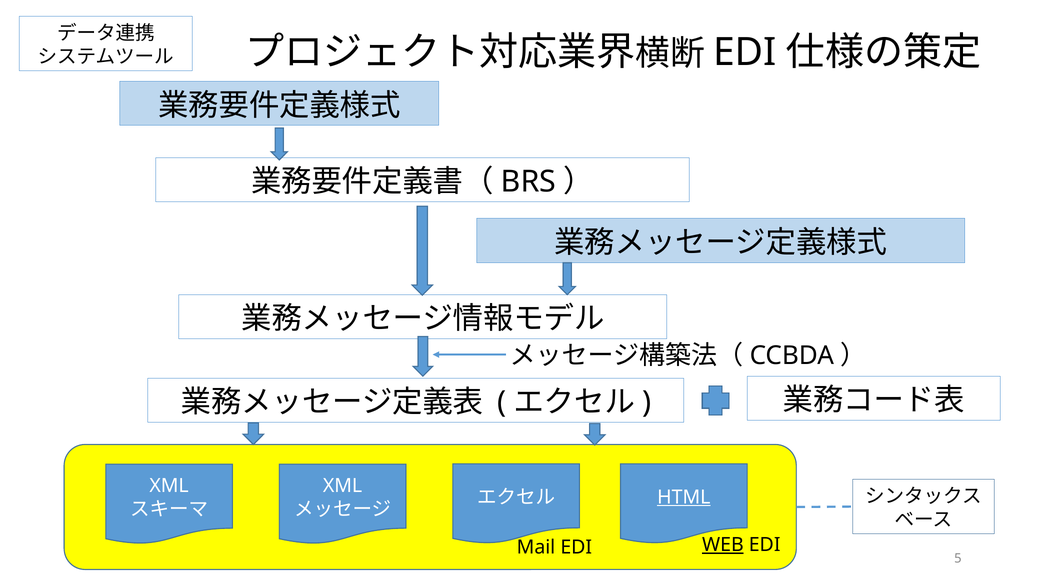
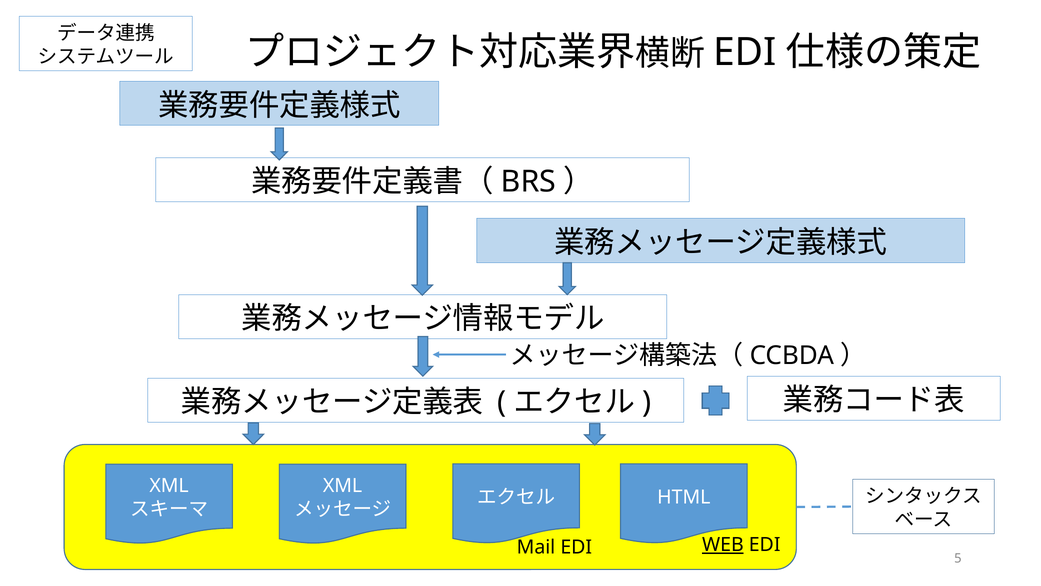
HTML underline: present -> none (684, 497)
